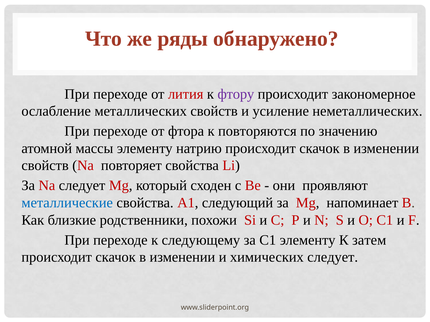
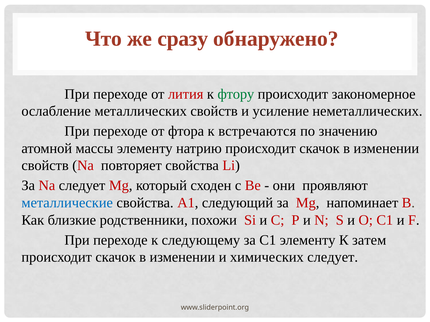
ряды: ряды -> сразу (183, 39)
фтору colour: purple -> green (236, 94)
повторяются: повторяются -> встречаются (257, 131)
